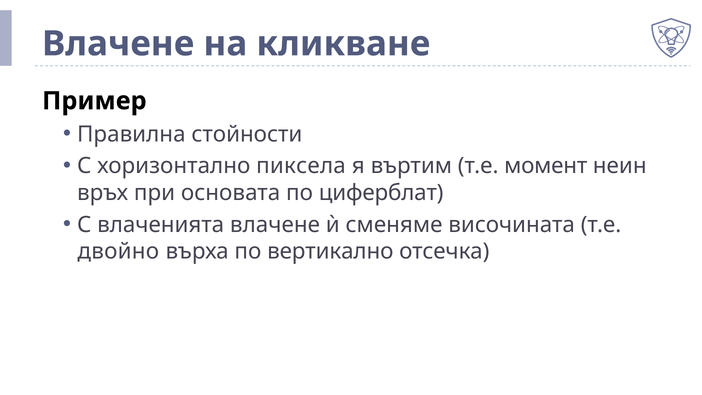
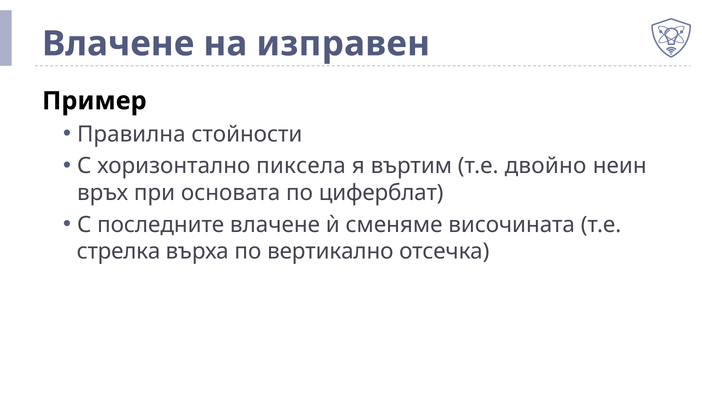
кликване: кликване -> изправен (343, 44)
момент: момент -> двойно (546, 166)
влаченията: влаченията -> последните (161, 225)
двойно: двойно -> стрелка (119, 251)
